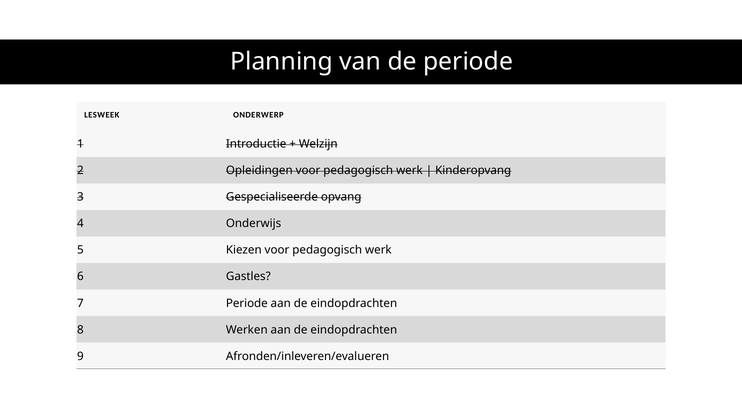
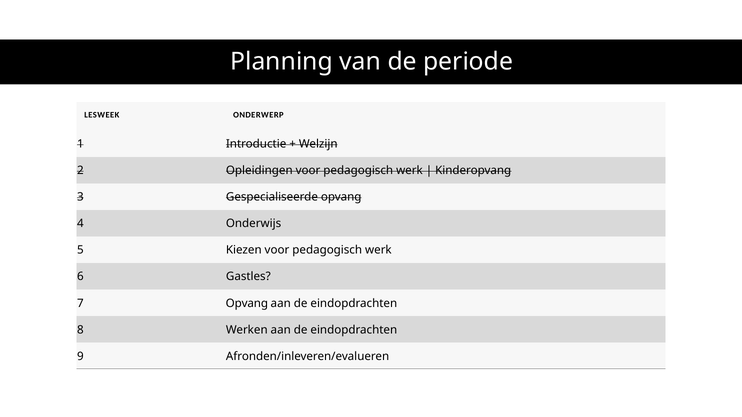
7 Periode: Periode -> Opvang (247, 303)
